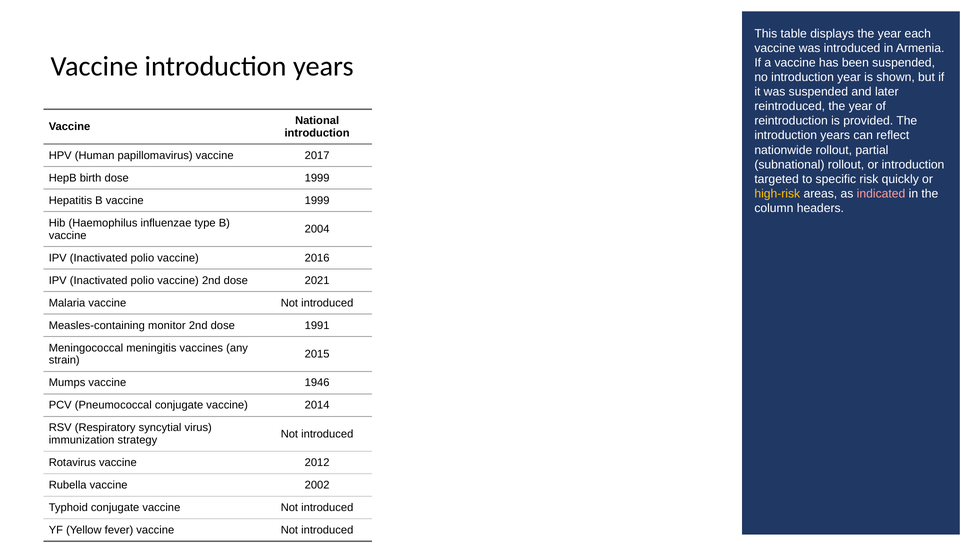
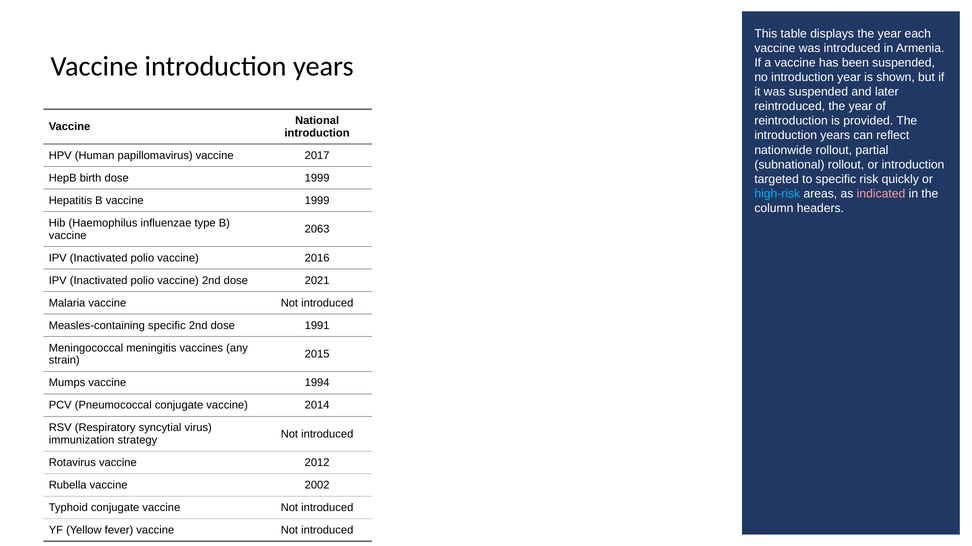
high-risk colour: yellow -> light blue (777, 194)
2004: 2004 -> 2063 (317, 230)
Measles-containing monitor: monitor -> specific (167, 326)
1946: 1946 -> 1994 (317, 383)
